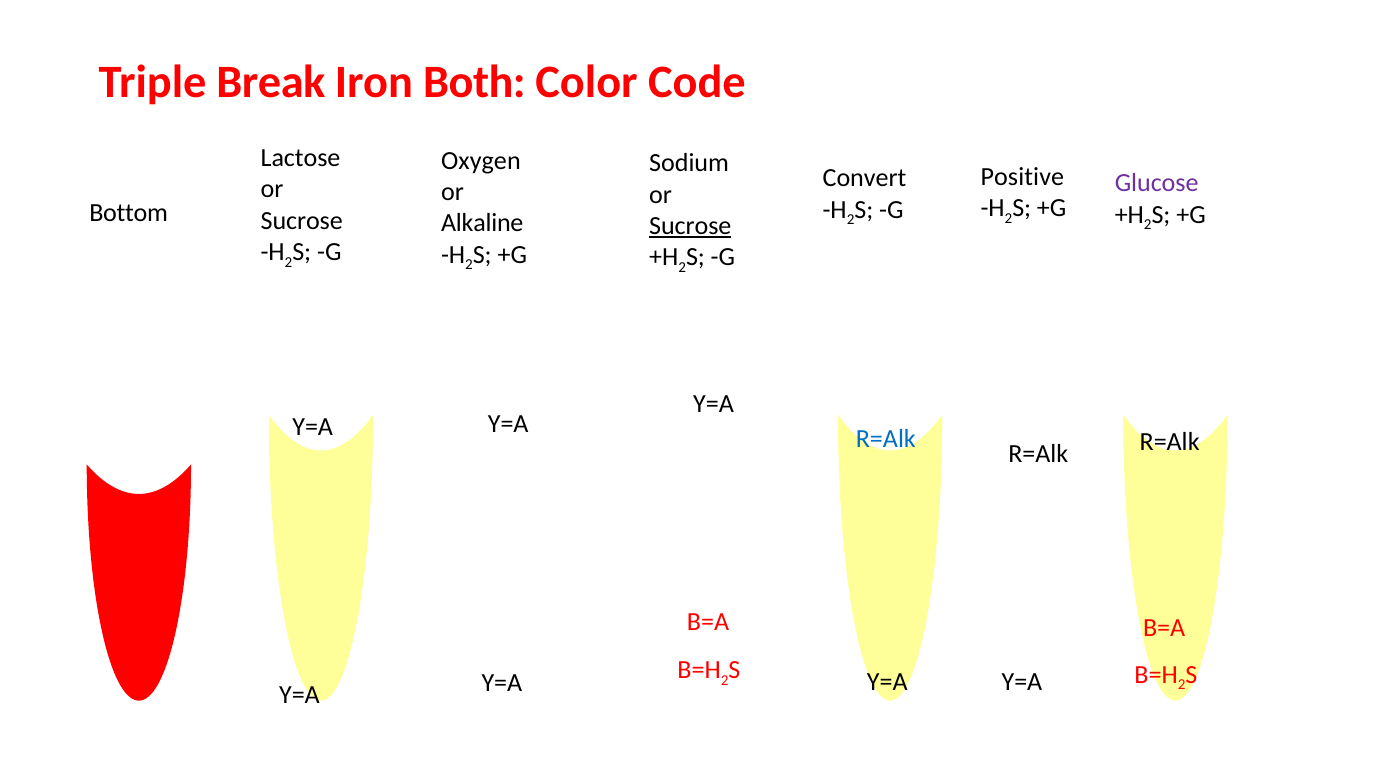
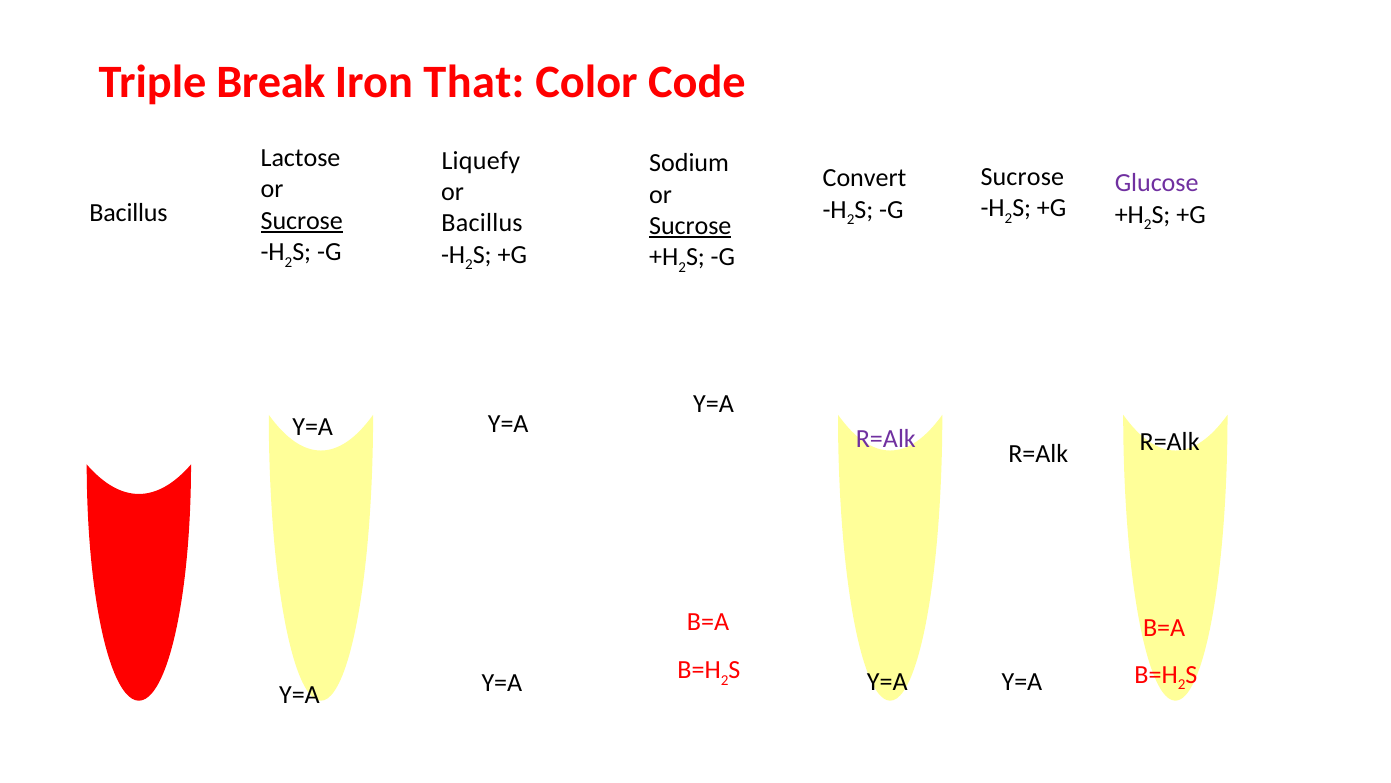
Both: Both -> That (474, 82)
Oxygen: Oxygen -> Liquefy (481, 160)
Positive: Positive -> Sucrose (1022, 177)
Bottom: Bottom -> Bacillus (129, 213)
Sucrose underline: none -> present (302, 220)
Alkaline: Alkaline -> Bacillus (482, 223)
R=Alk colour: blue -> purple (886, 439)
